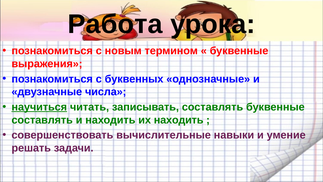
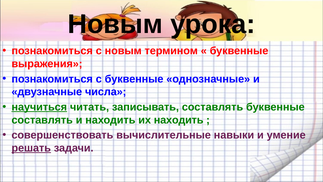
Работа: Работа -> Новым (115, 24)
с буквенных: буквенных -> буквенные (134, 79)
решать underline: none -> present (31, 148)
